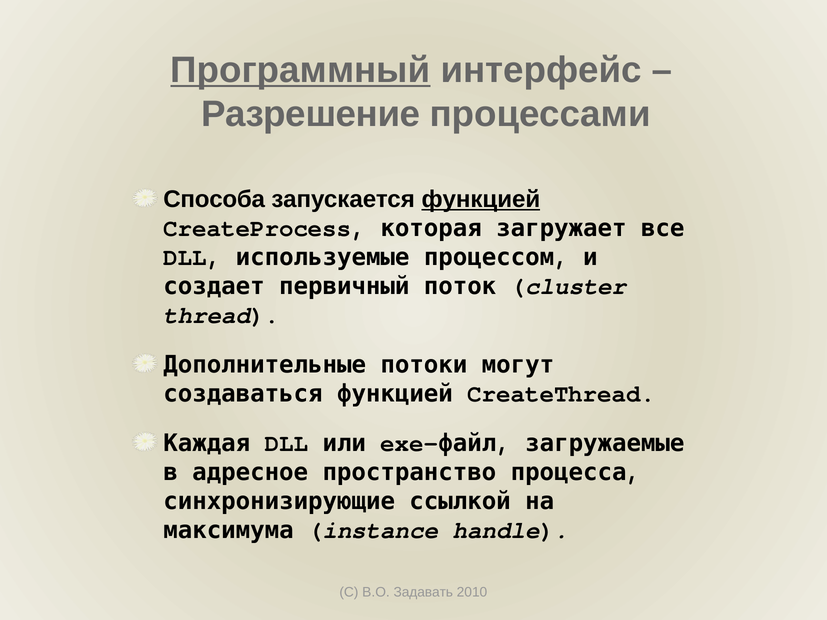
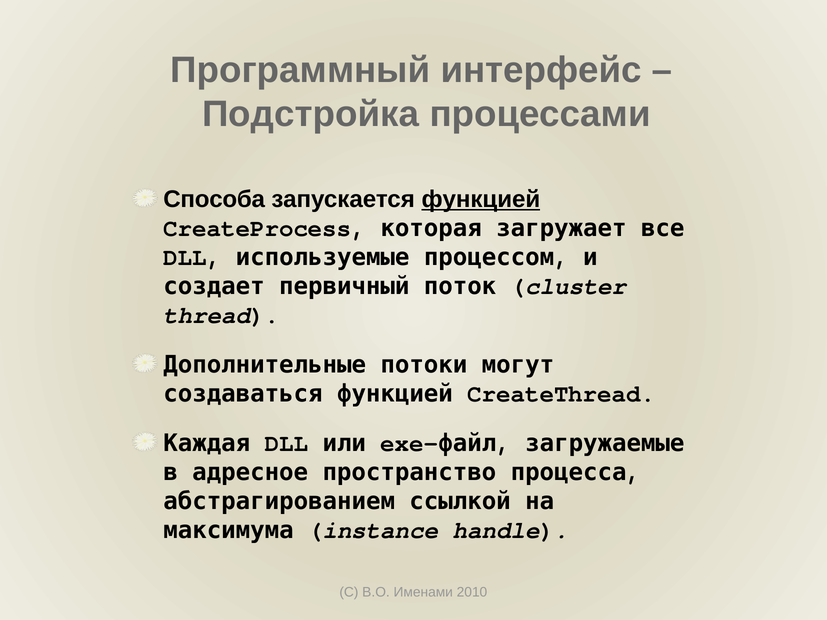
Программный underline: present -> none (300, 70)
Разрешение: Разрешение -> Подстройка (311, 114)
синхронизирующие: синхронизирующие -> абстрагированием (279, 501)
Задавать: Задавать -> Именами (423, 592)
